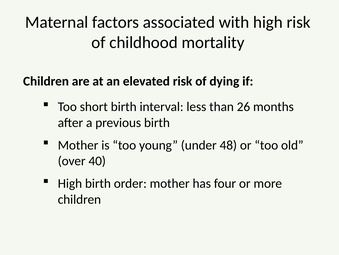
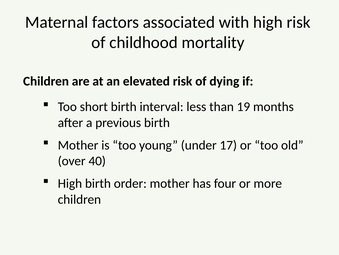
26: 26 -> 19 (243, 107)
48: 48 -> 17 (228, 145)
